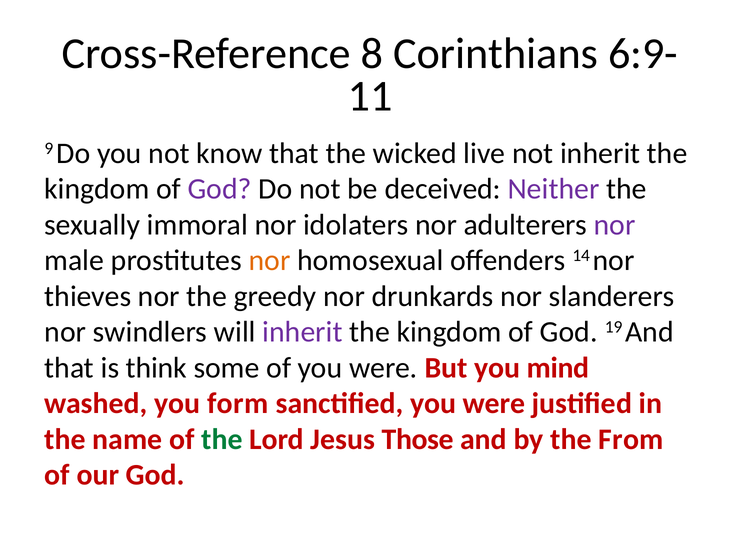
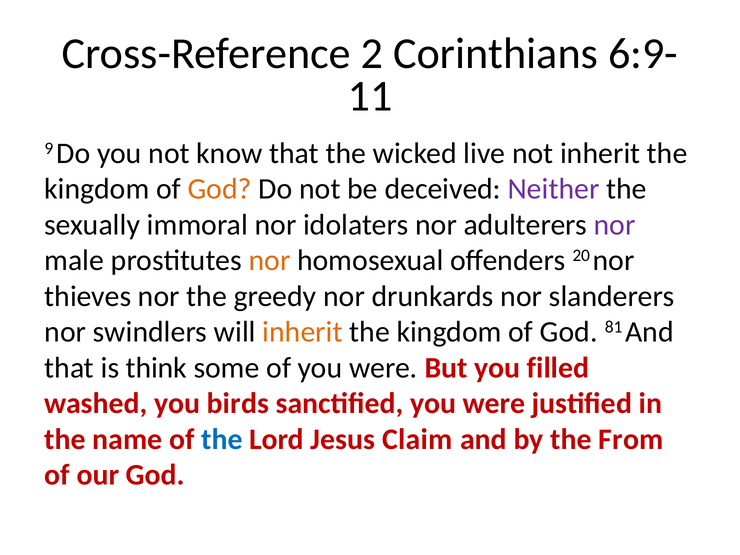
8: 8 -> 2 (372, 54)
God colour: purple -> orange (220, 189)
14: 14 -> 20 (581, 256)
inherit colour: purple -> orange (303, 332)
19: 19 -> 81 (614, 327)
mind: mind -> filled (558, 368)
form: form -> birds (238, 404)
the colour: green -> blue (222, 439)
Those: Those -> Claim (417, 439)
